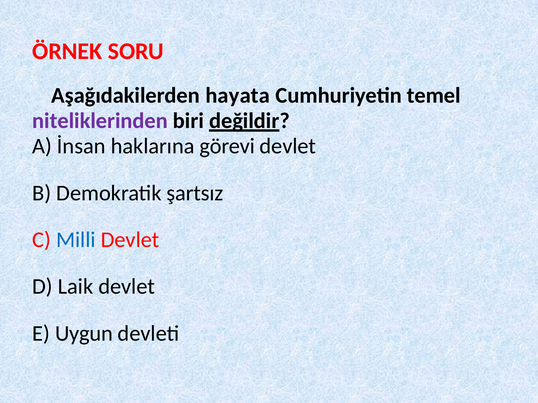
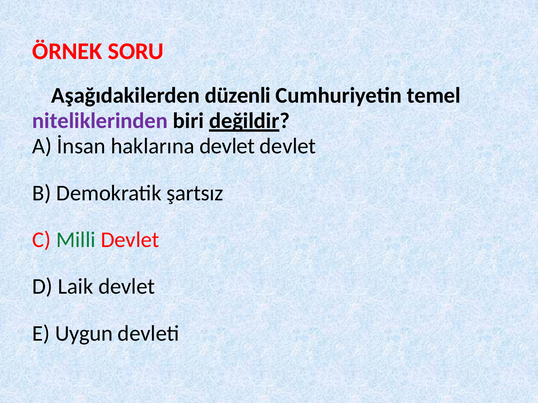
hayata: hayata -> düzenli (238, 96)
haklarına görevi: görevi -> devlet (227, 146)
Milli colour: blue -> green (76, 240)
